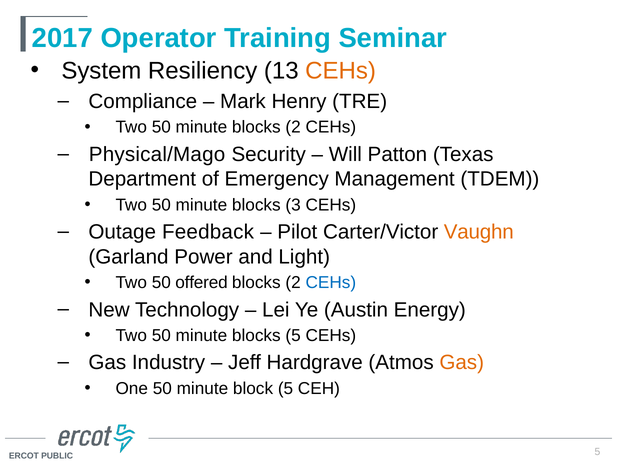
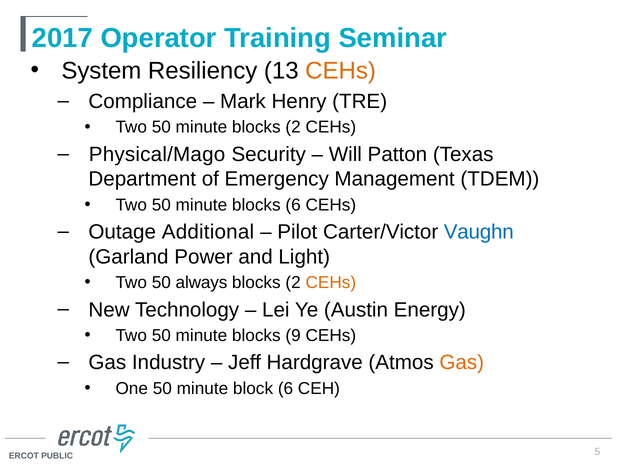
blocks 3: 3 -> 6 (293, 205)
Feedback: Feedback -> Additional (208, 232)
Vaughn colour: orange -> blue (479, 232)
offered: offered -> always (202, 282)
CEHs colour: blue -> orange (331, 282)
blocks 5: 5 -> 9 (293, 335)
block 5: 5 -> 6 (286, 388)
